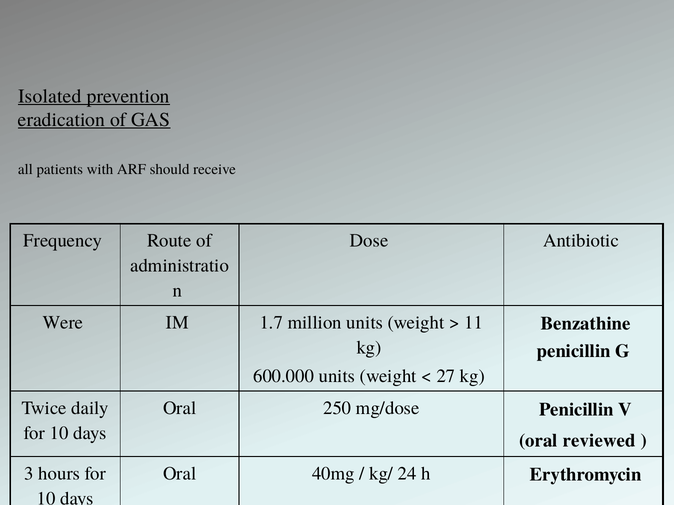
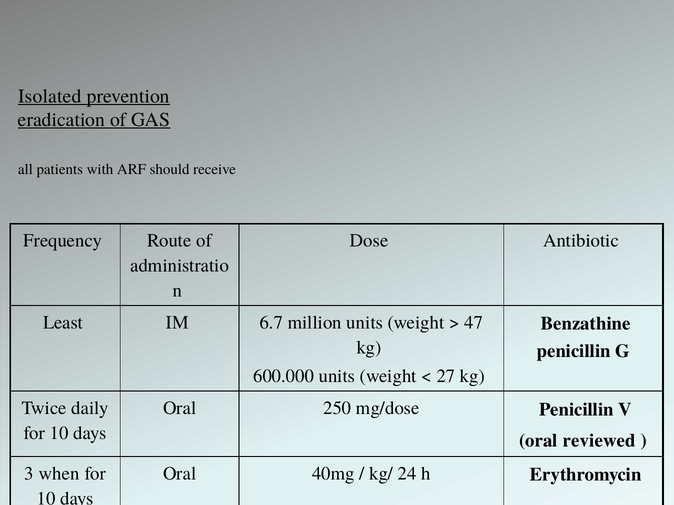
Were: Were -> Least (63, 323)
1.7: 1.7 -> 6.7 (271, 323)
11: 11 -> 47 (474, 323)
hours: hours -> when (59, 474)
